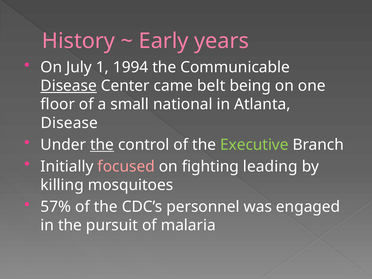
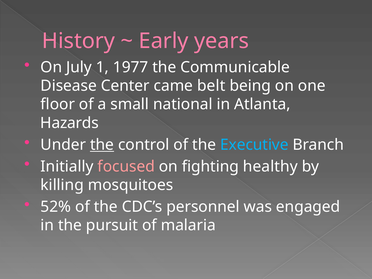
1994: 1994 -> 1977 (131, 67)
Disease underline: present -> none (69, 86)
Disease: Disease -> Hazards (69, 123)
Executive colour: light green -> light blue (254, 145)
leading: leading -> healthy (270, 166)
57%: 57% -> 52% (56, 207)
